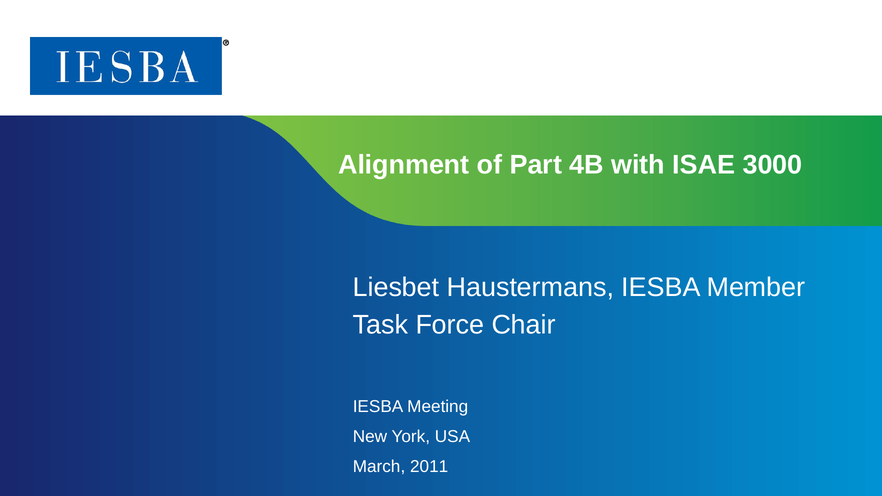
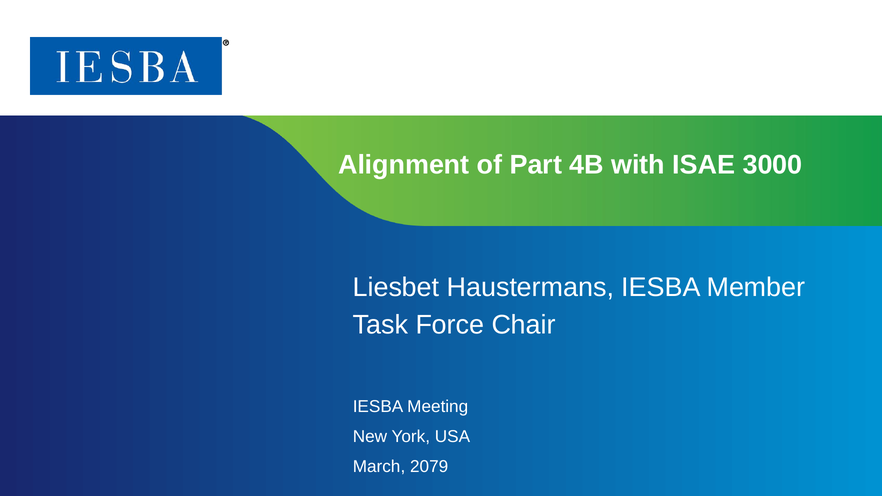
2011: 2011 -> 2079 (429, 467)
